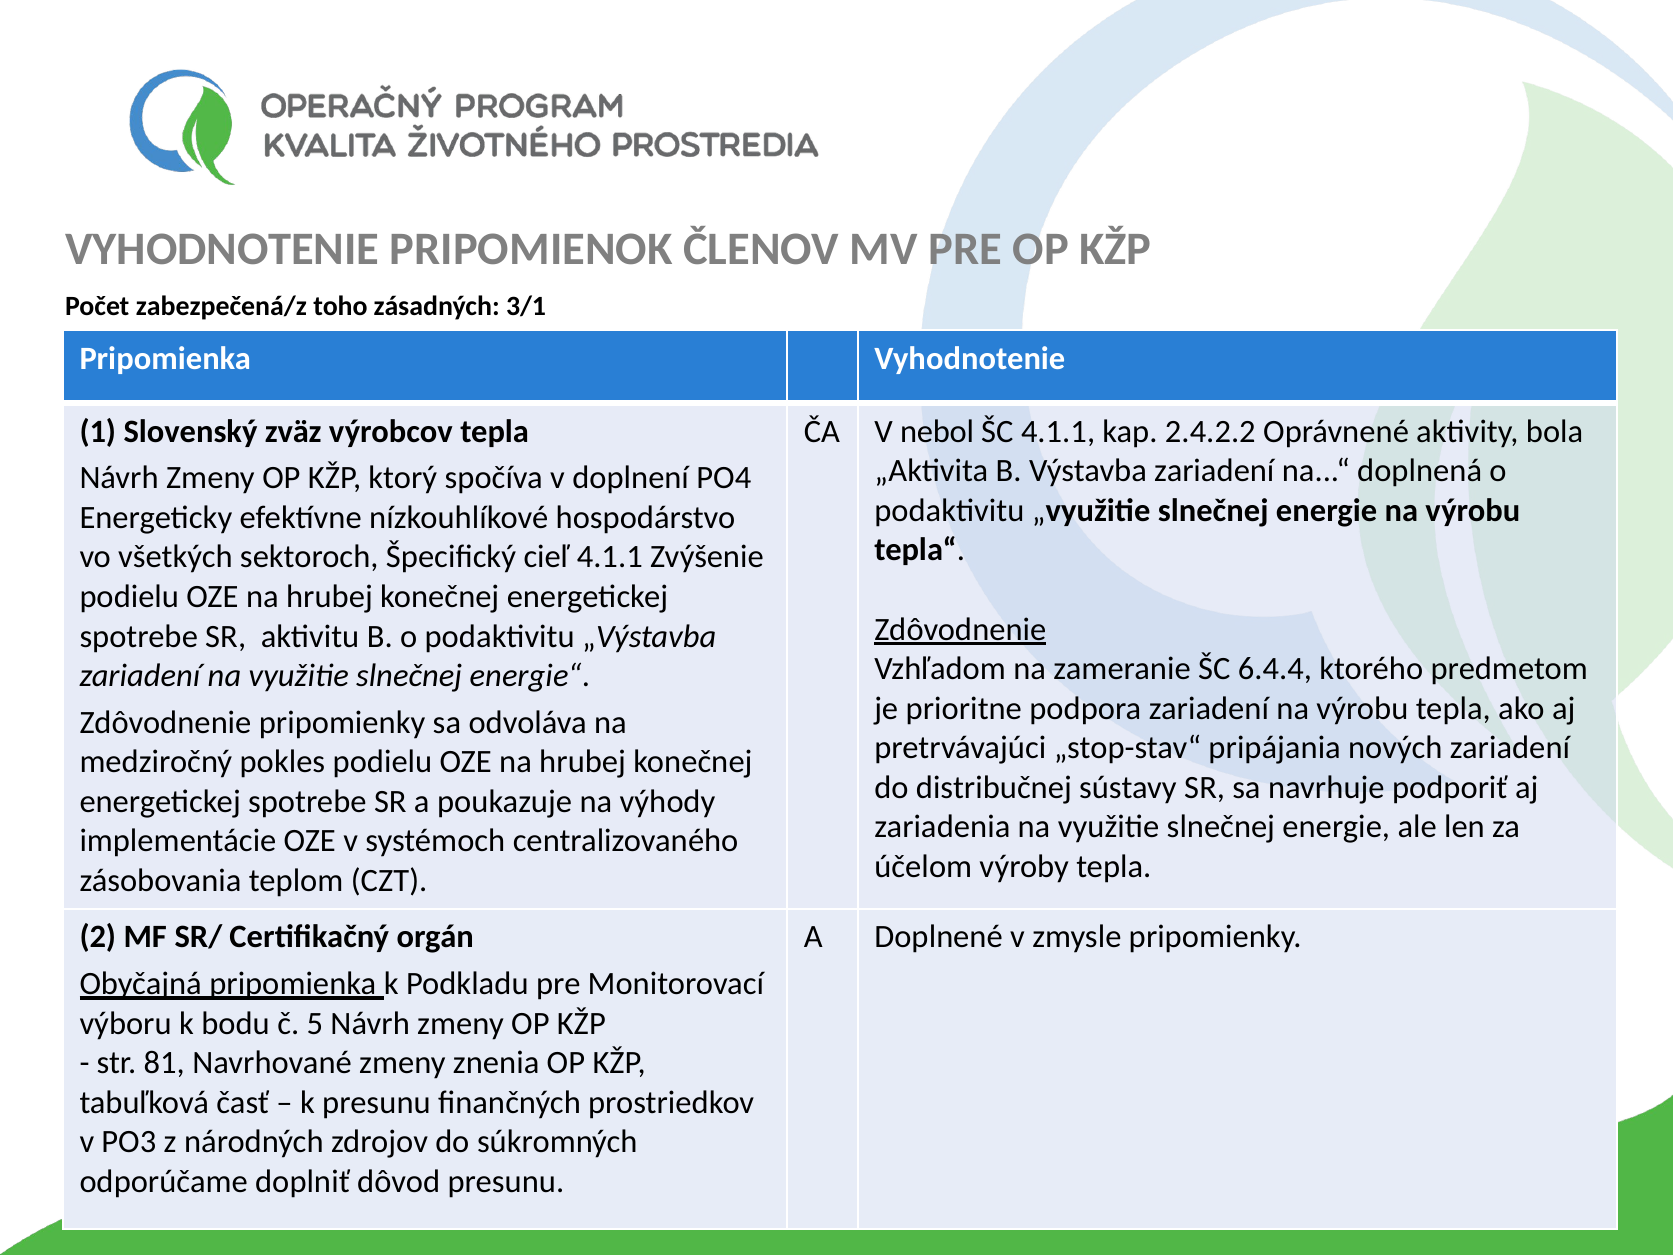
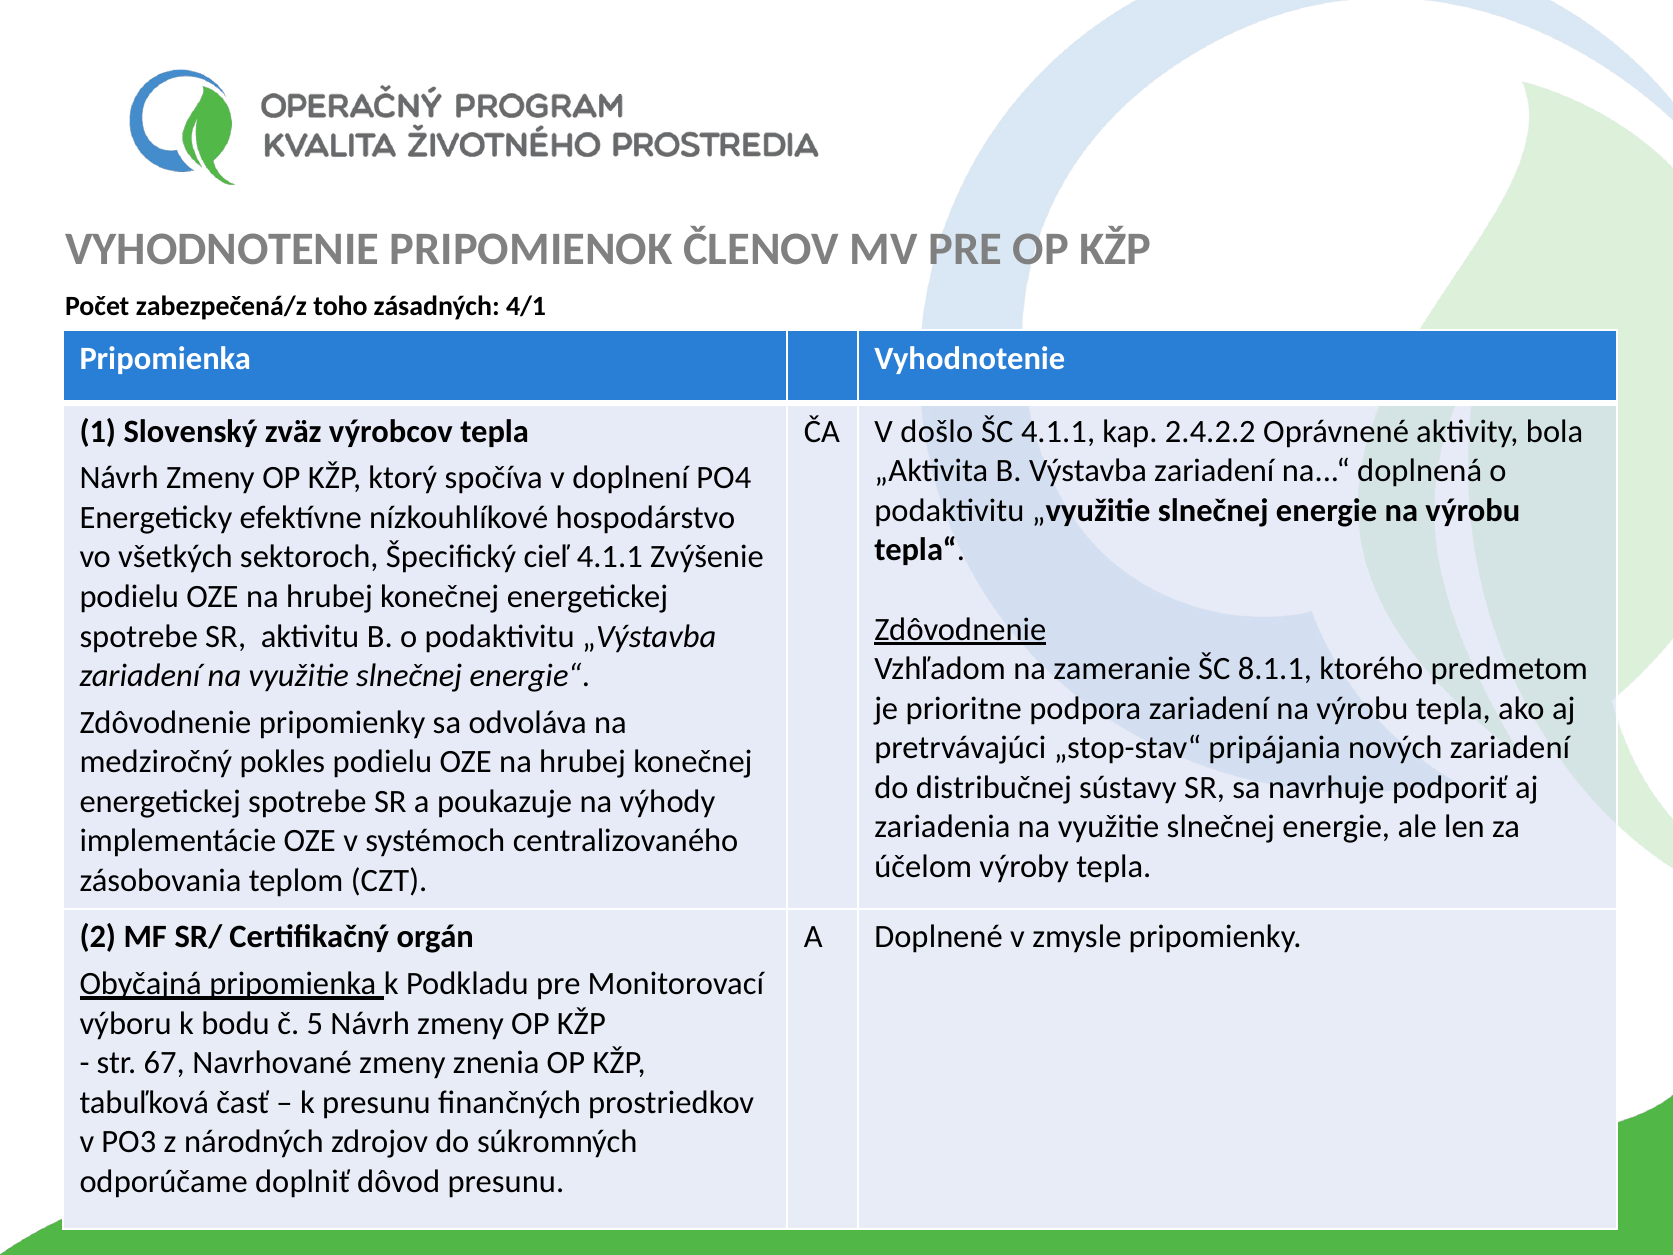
3/1: 3/1 -> 4/1 (526, 306)
nebol: nebol -> došlo (937, 431)
6.4.4: 6.4.4 -> 8.1.1 (1275, 669)
81: 81 -> 67 (164, 1063)
